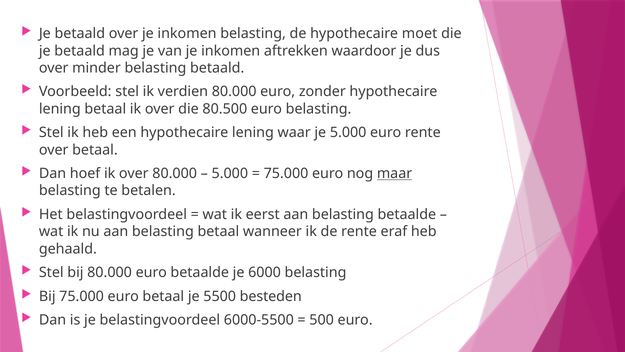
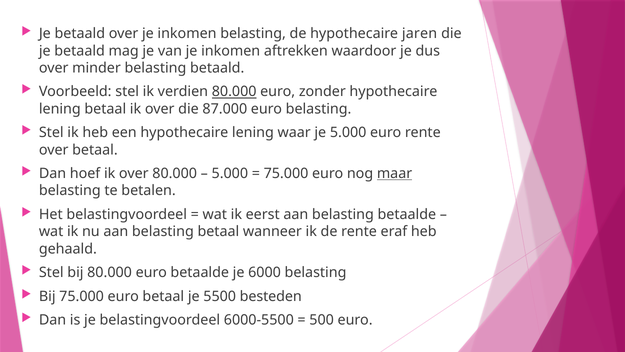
moet: moet -> jaren (420, 34)
80.000 underline: none -> present (234, 92)
80.500: 80.500 -> 87.000 (225, 109)
